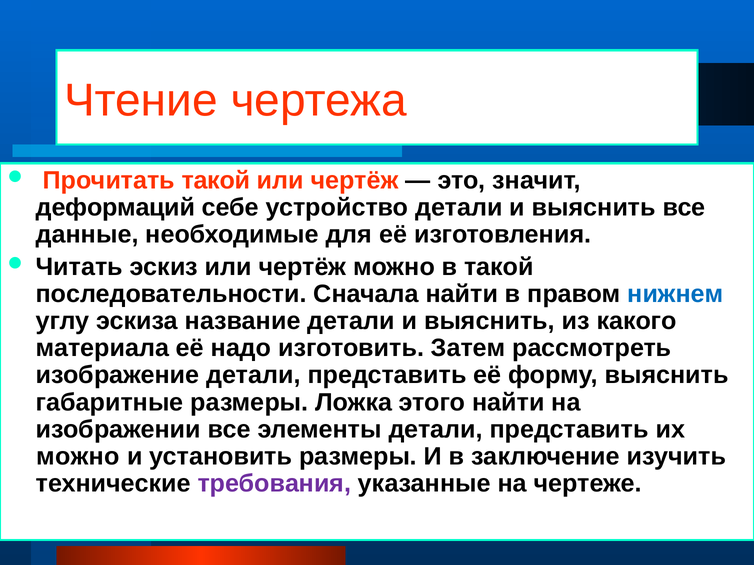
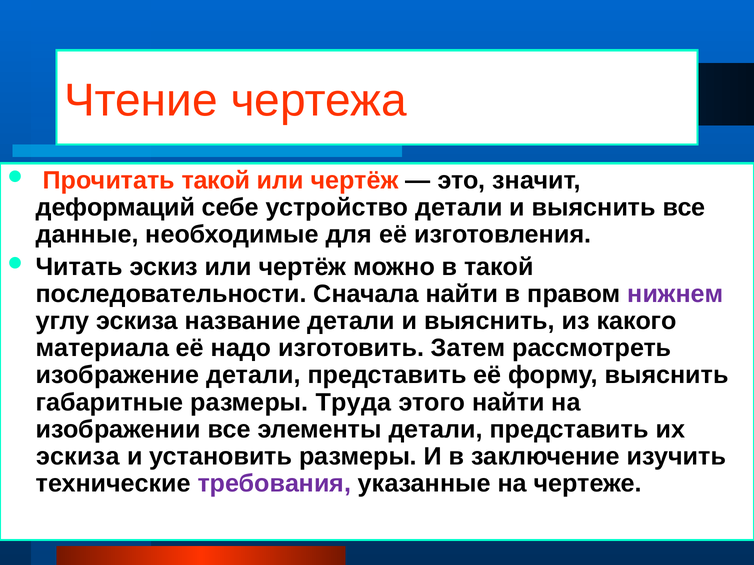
нижнем colour: blue -> purple (675, 294)
Ложка: Ложка -> Труда (353, 403)
можно: можно -> эскиза (78, 457)
